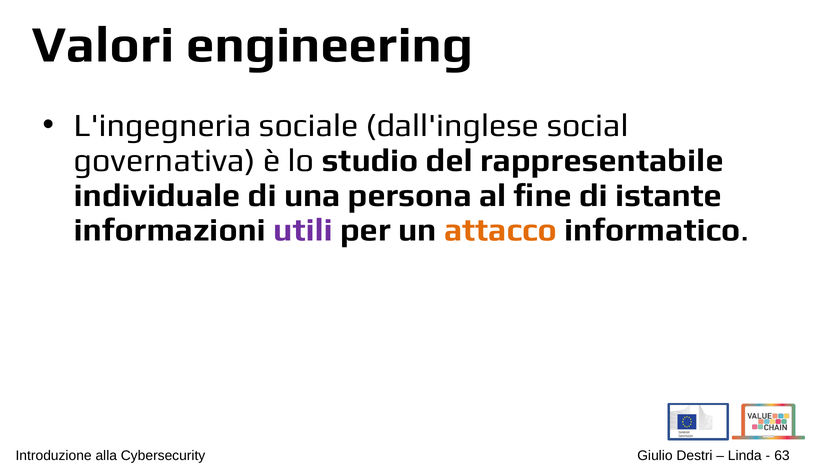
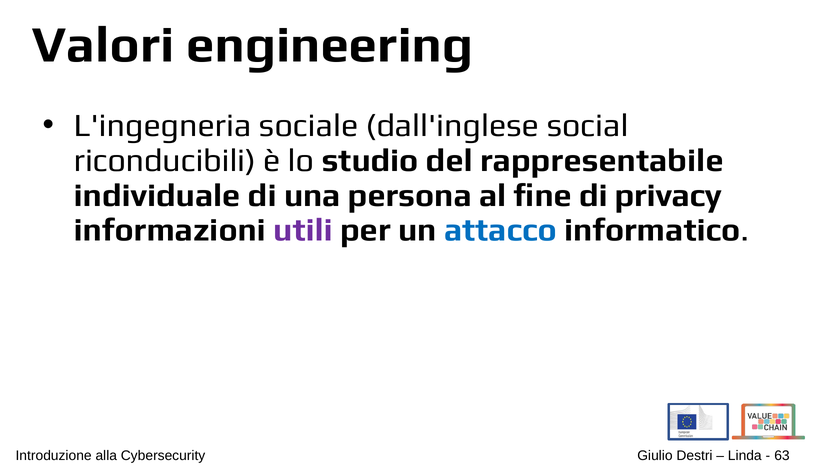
governativa: governativa -> riconducibili (165, 160)
istante: istante -> privacy (668, 195)
attacco colour: orange -> blue (500, 230)
